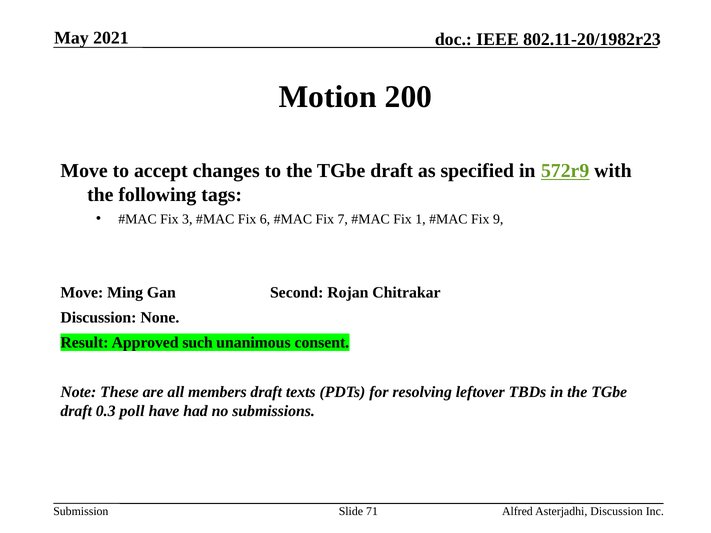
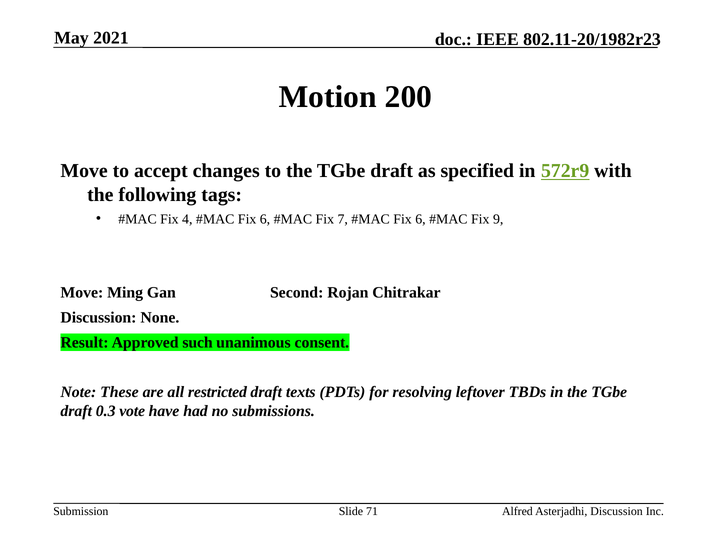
3: 3 -> 4 (187, 219)
1: 1 -> 6 (420, 219)
members: members -> restricted (217, 392)
poll: poll -> vote (132, 411)
